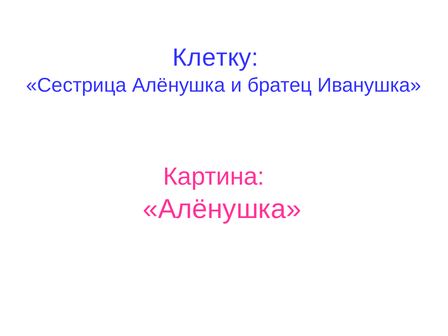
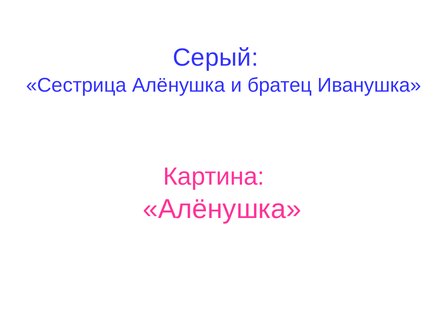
Клетку: Клетку -> Серый (216, 58)
